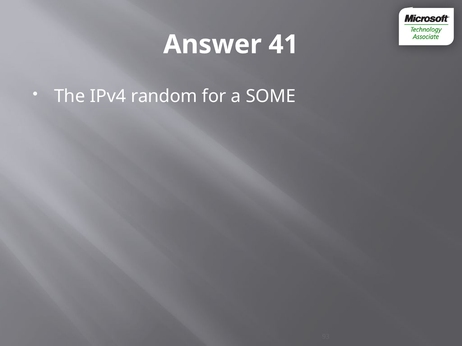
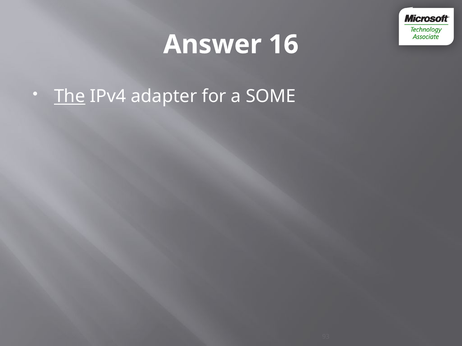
41: 41 -> 16 (284, 45)
The underline: none -> present (70, 97)
random: random -> adapter (164, 97)
